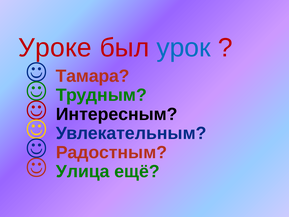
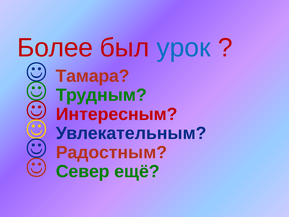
Уроке: Уроке -> Более (55, 48)
Интересным colour: black -> red (117, 114)
Улица: Улица -> Север (83, 171)
